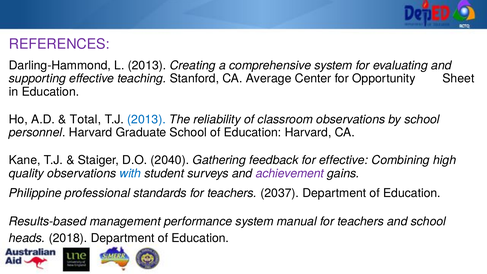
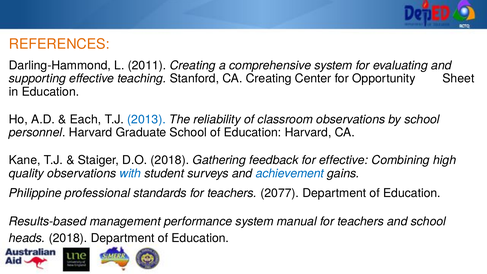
REFERENCES colour: purple -> orange (59, 44)
L 2013: 2013 -> 2011 (147, 65)
CA Average: Average -> Creating (269, 79)
Total: Total -> Each (86, 119)
D.O 2040: 2040 -> 2018 (170, 160)
achievement colour: purple -> blue (290, 173)
2037: 2037 -> 2077 (280, 193)
